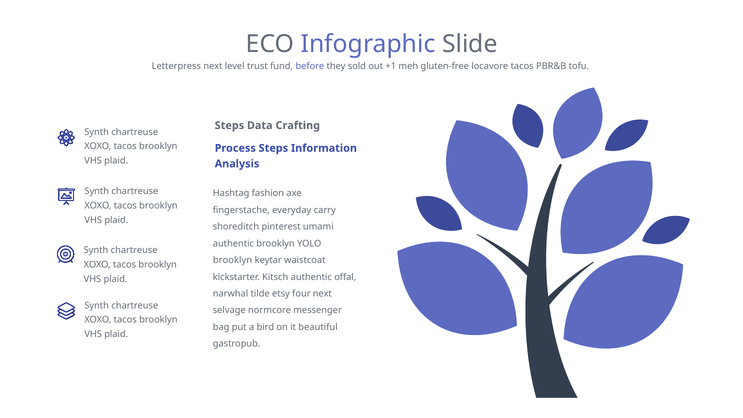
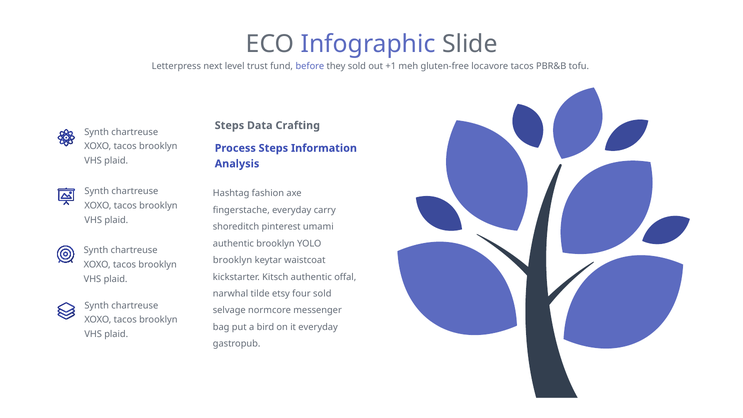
four next: next -> sold (322, 294)
it beautiful: beautiful -> everyday (318, 327)
